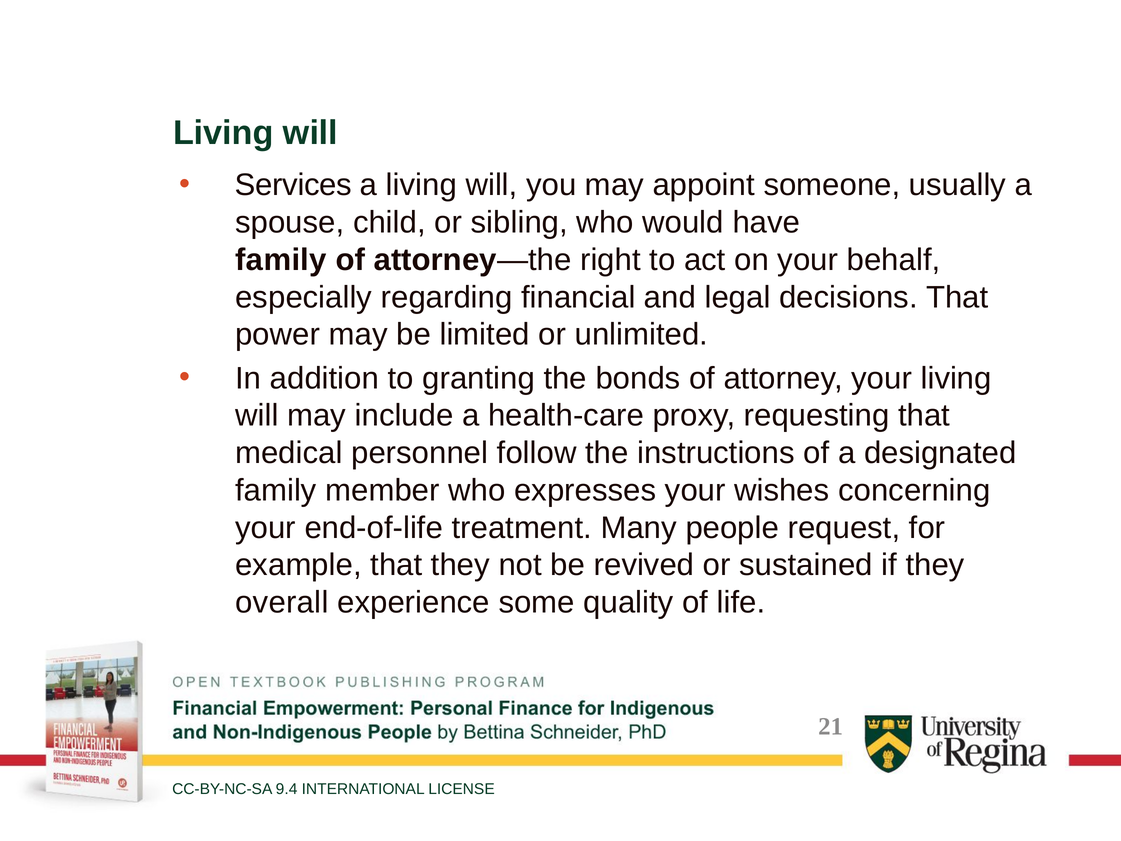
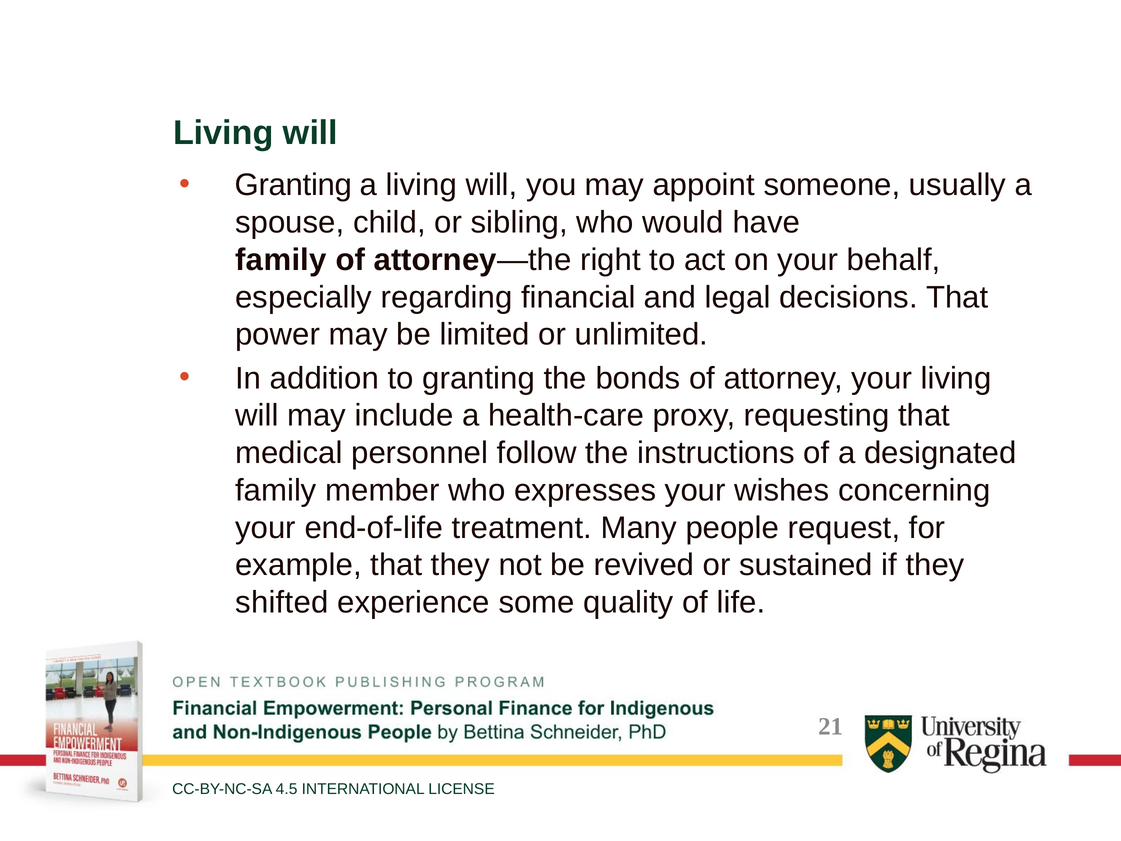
Services: Services -> Granting (293, 185)
overall: overall -> shifted (282, 602)
9.4: 9.4 -> 4.5 (287, 789)
